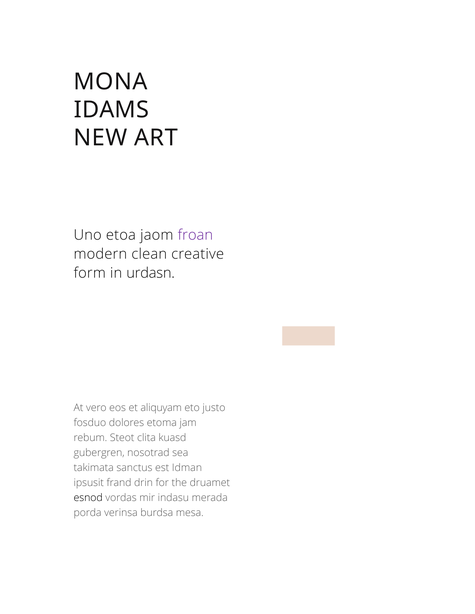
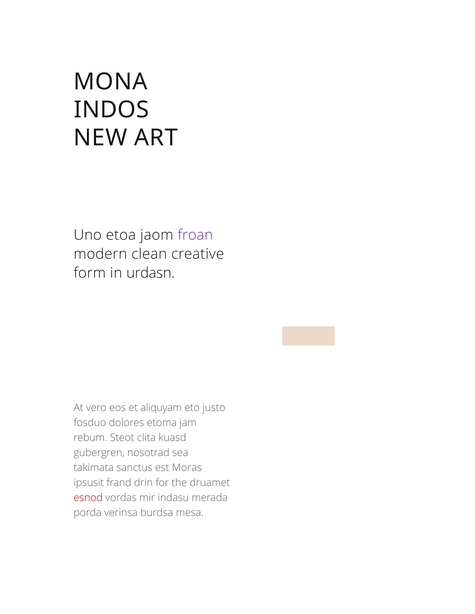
IDAMS: IDAMS -> INDOS (111, 110)
Idman: Idman -> Moras (187, 468)
esnod colour: black -> red (88, 498)
